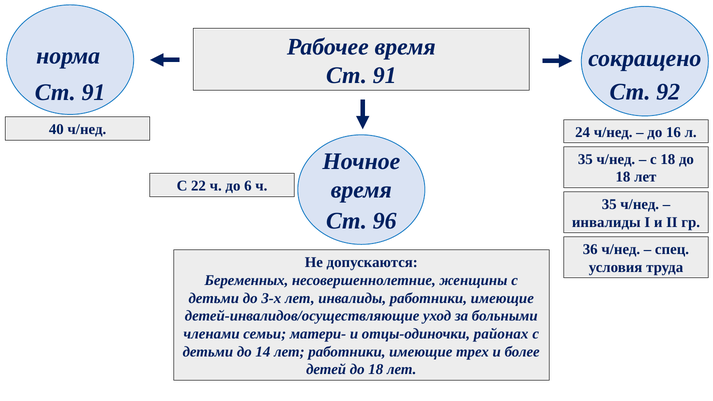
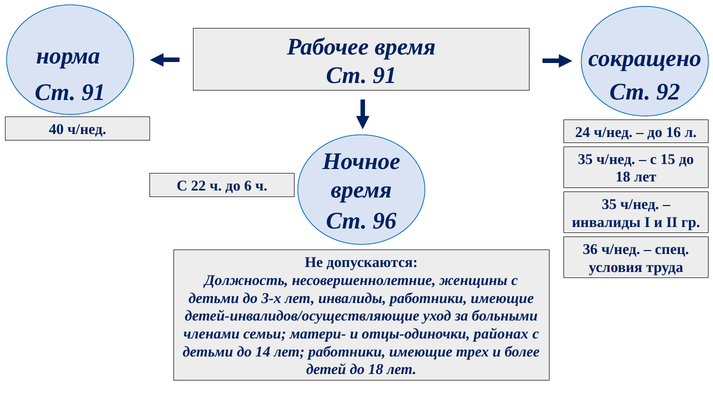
с 18: 18 -> 15 (668, 159)
Беременных: Беременных -> Должность (246, 280)
